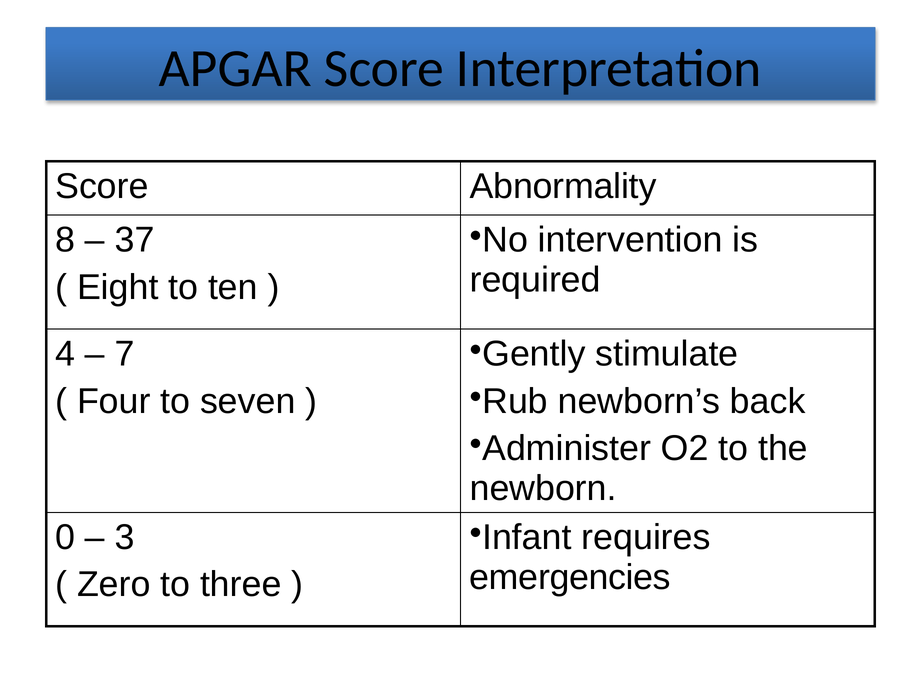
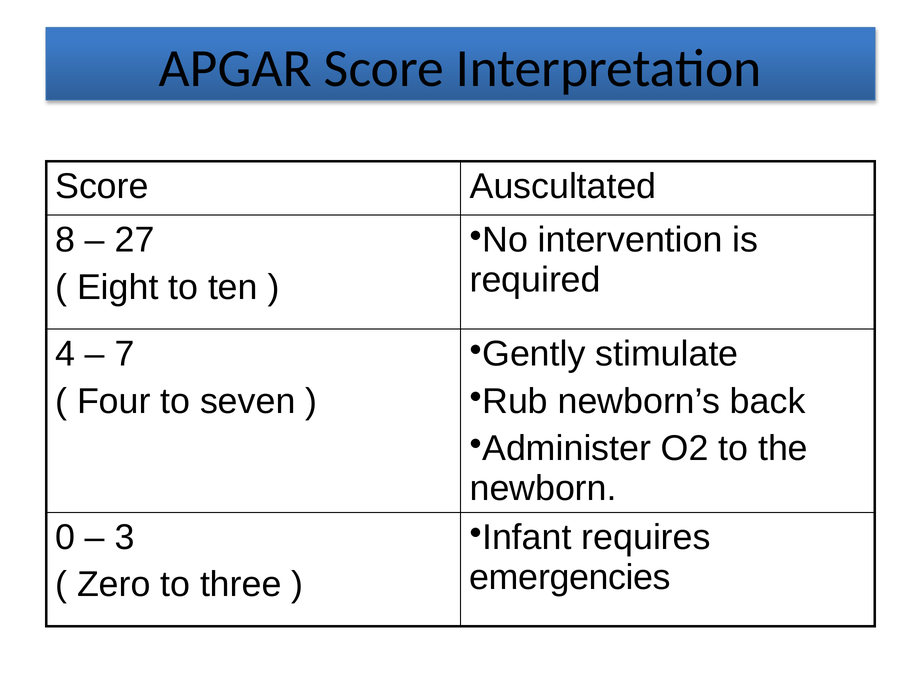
Abnormality: Abnormality -> Auscultated (563, 186)
37: 37 -> 27 (135, 240)
